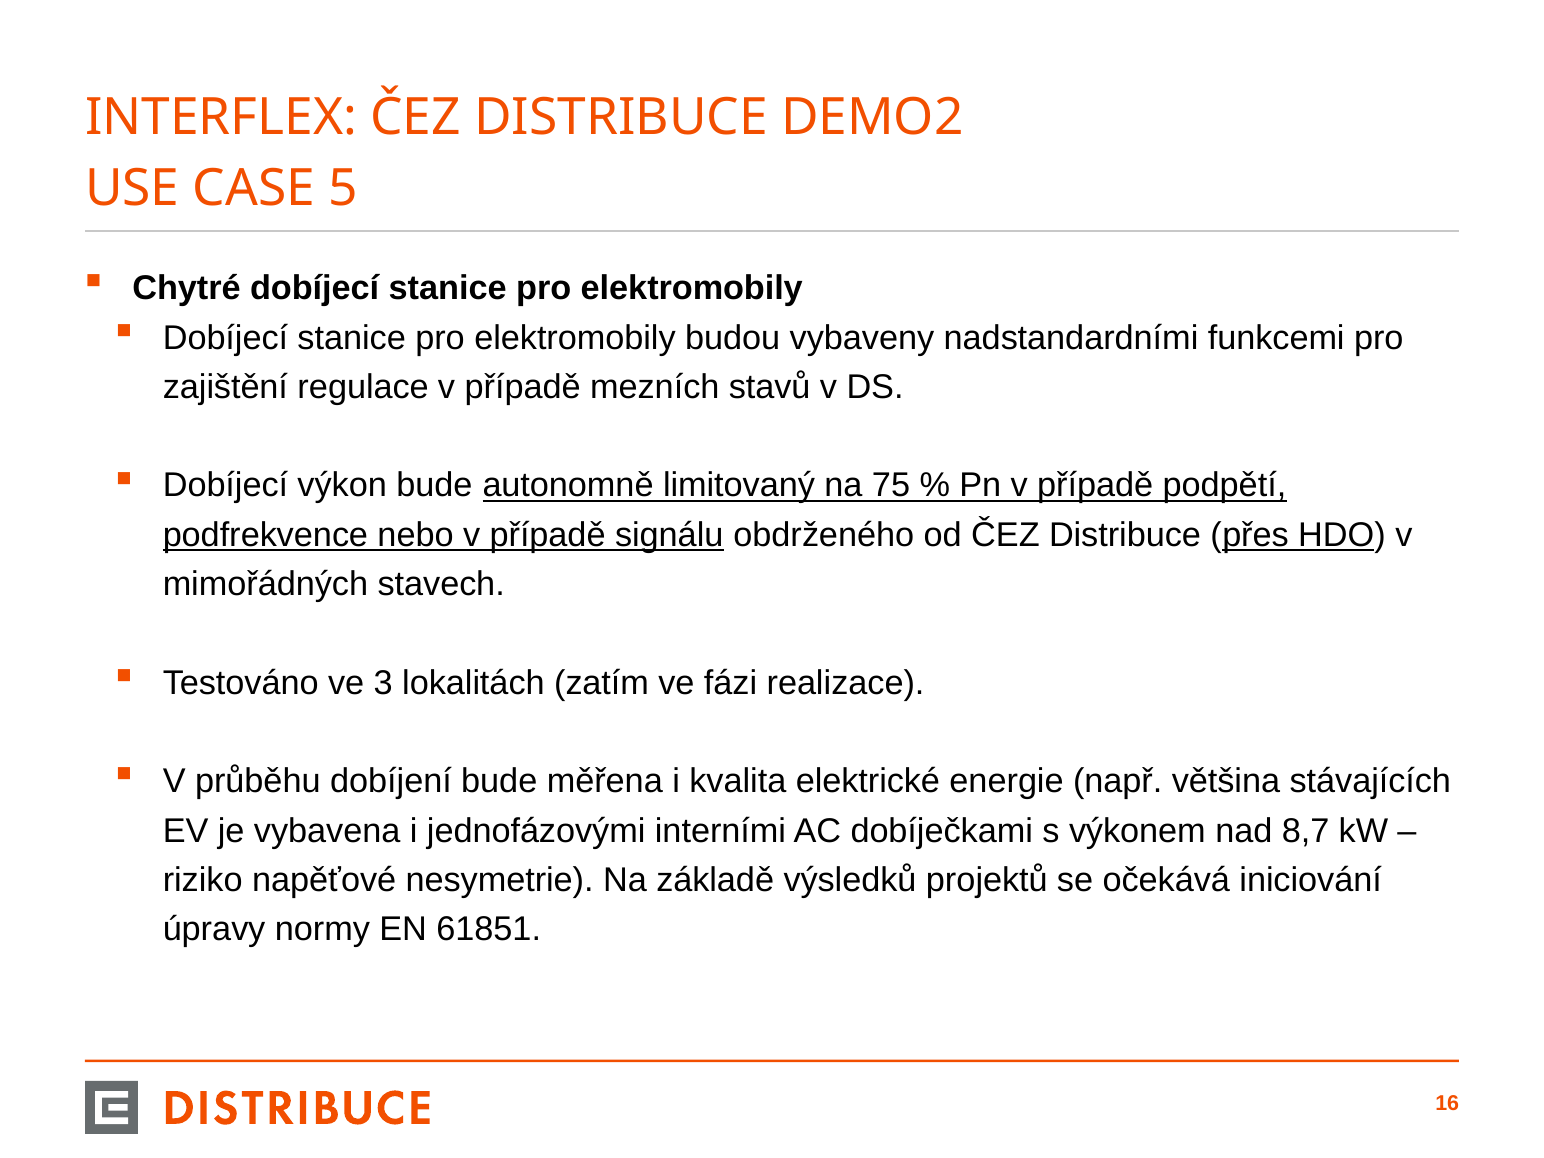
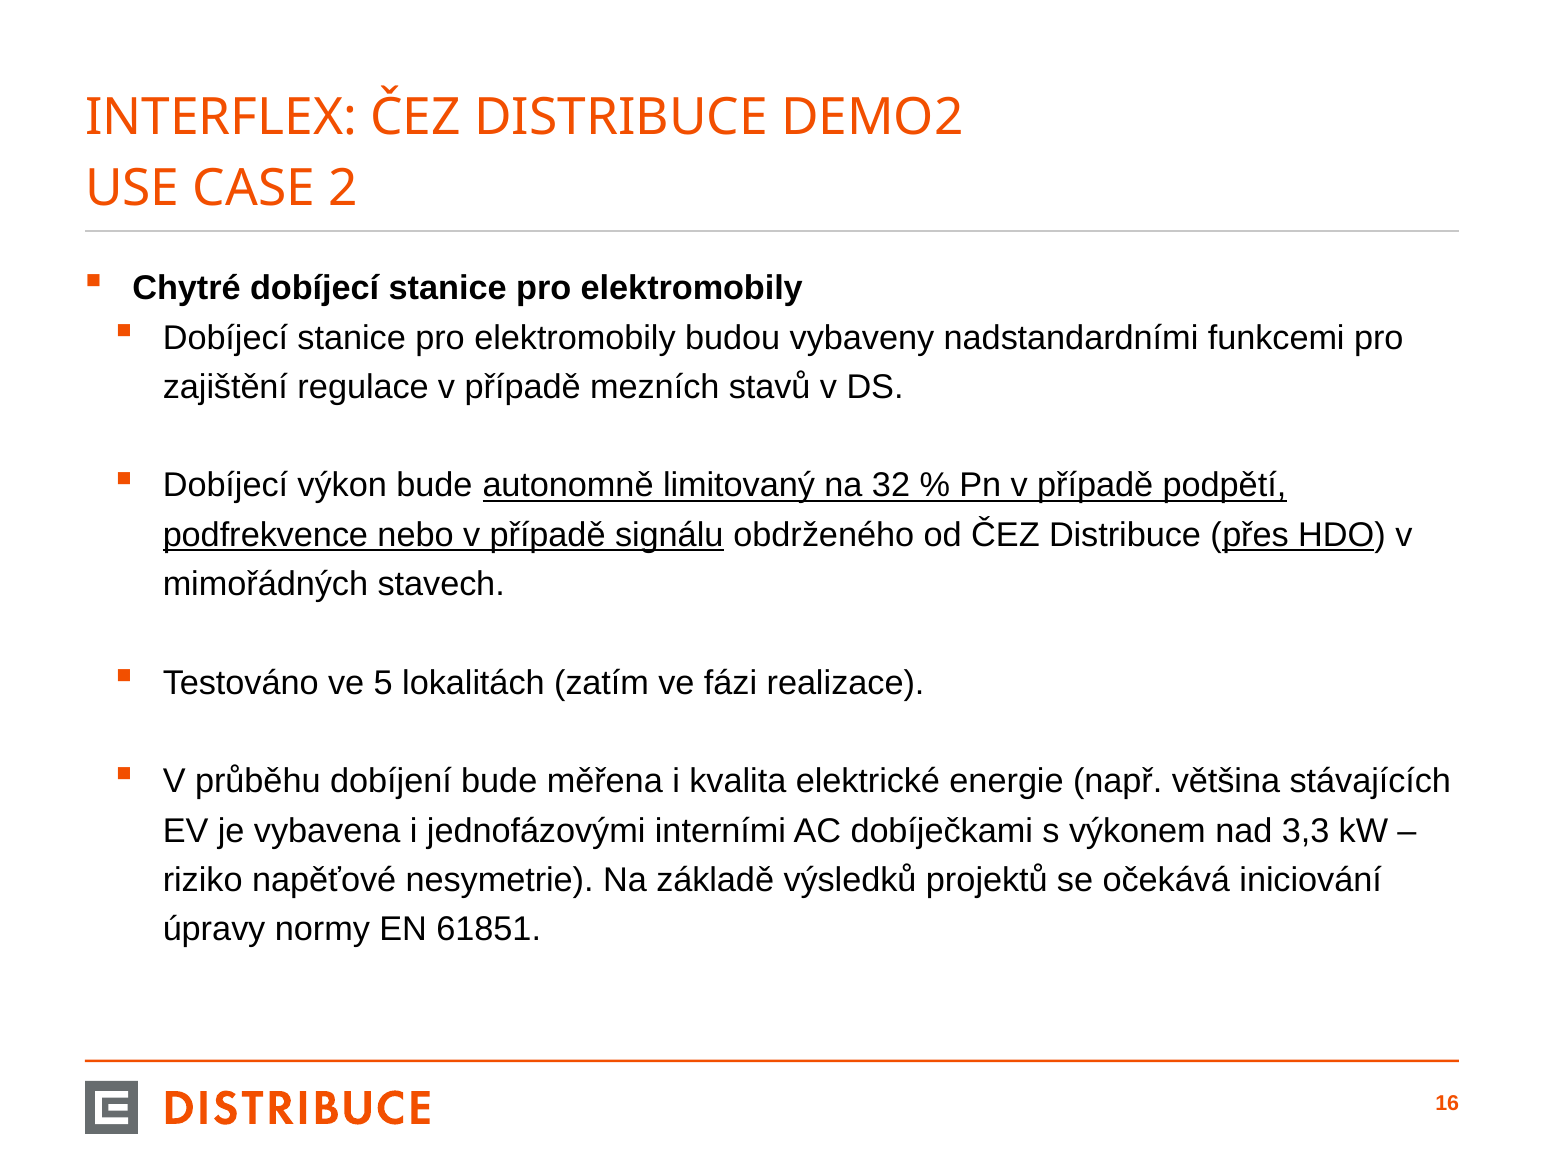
5: 5 -> 2 (343, 188)
75: 75 -> 32 (891, 486)
3: 3 -> 5 (383, 683)
8,7: 8,7 -> 3,3 (1306, 831)
